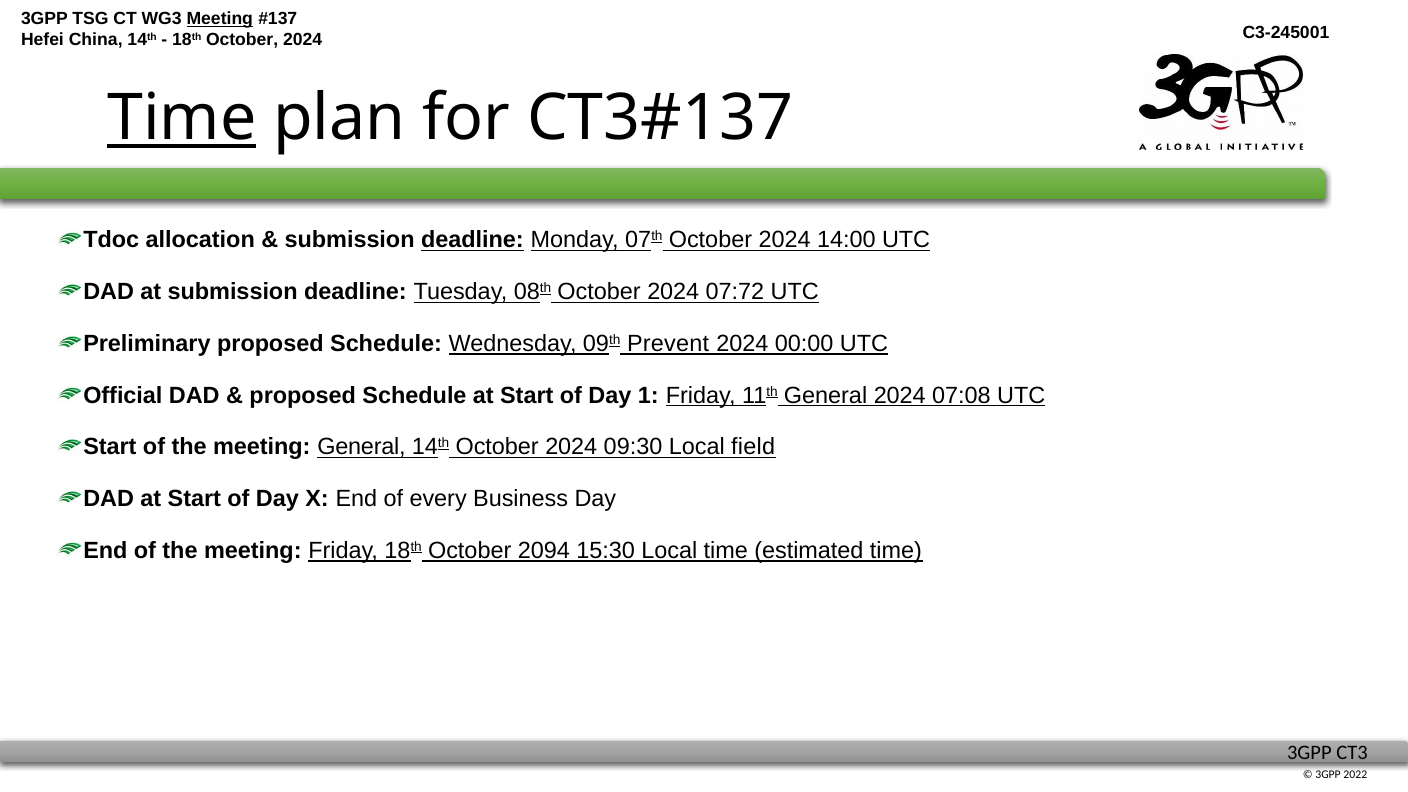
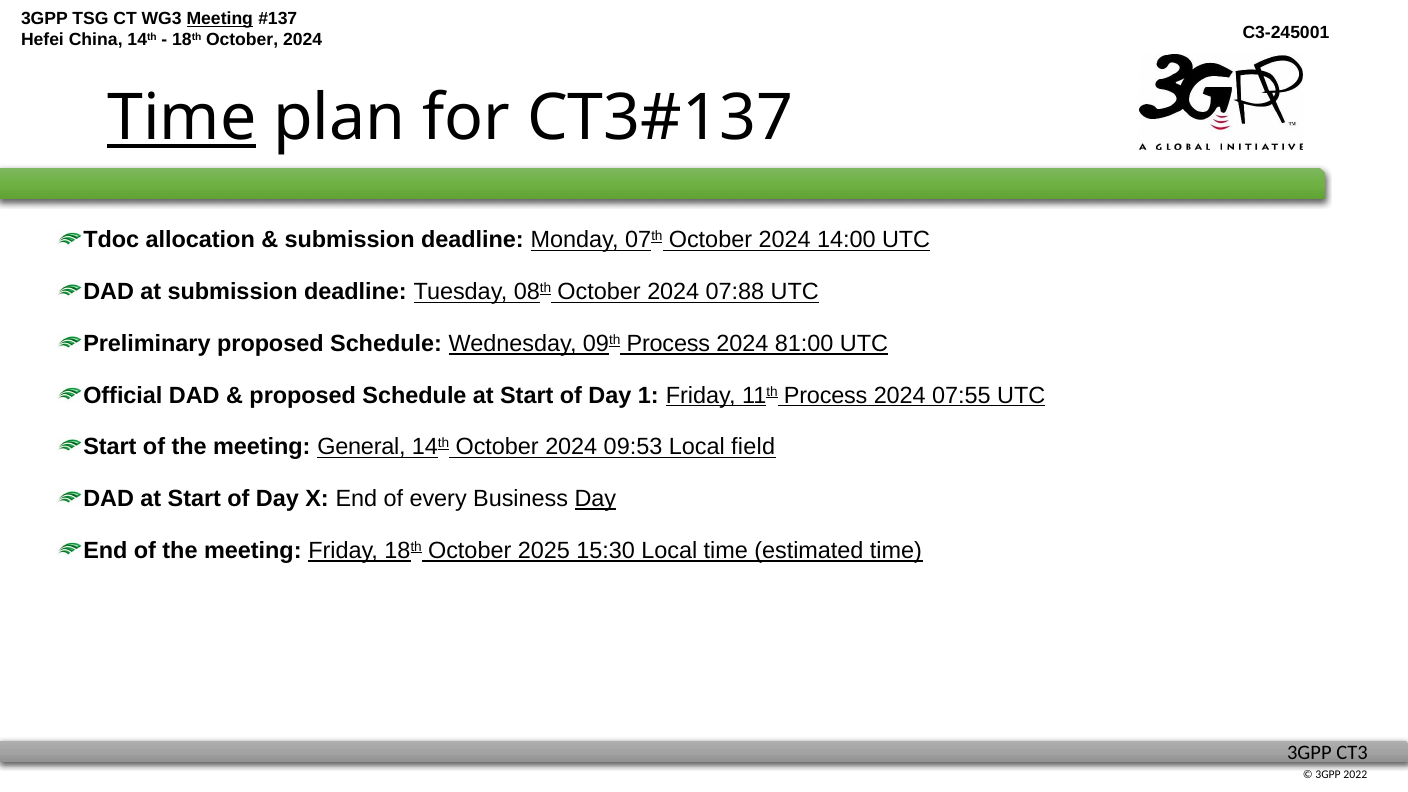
deadline underline: present -> none (472, 240)
07:72: 07:72 -> 07:88 (735, 292)
09th Prevent: Prevent -> Process (668, 344)
00:00: 00:00 -> 81:00 (804, 344)
11th General: General -> Process (826, 395)
07:08: 07:08 -> 07:55 (961, 395)
09:30: 09:30 -> 09:53 (633, 447)
Day underline: none -> present (595, 499)
2094: 2094 -> 2025 (544, 550)
